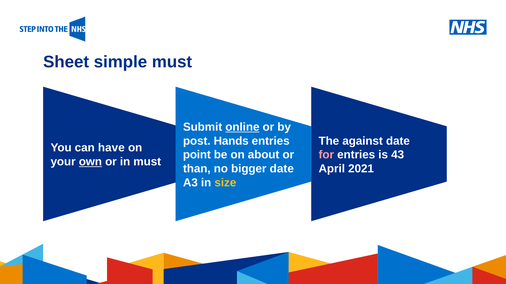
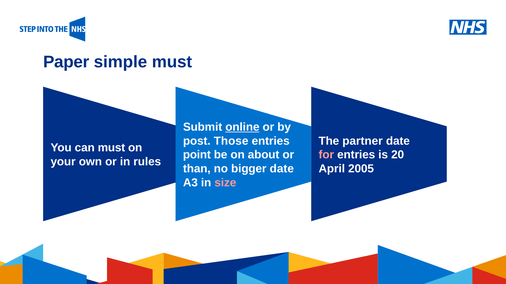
Sheet: Sheet -> Paper (66, 62)
Hands: Hands -> Those (231, 141)
against: against -> partner (363, 141)
can have: have -> must (111, 148)
43: 43 -> 20 (398, 155)
own underline: present -> none (90, 162)
in must: must -> rules (147, 162)
2021: 2021 -> 2005 (361, 169)
size colour: yellow -> pink (225, 183)
